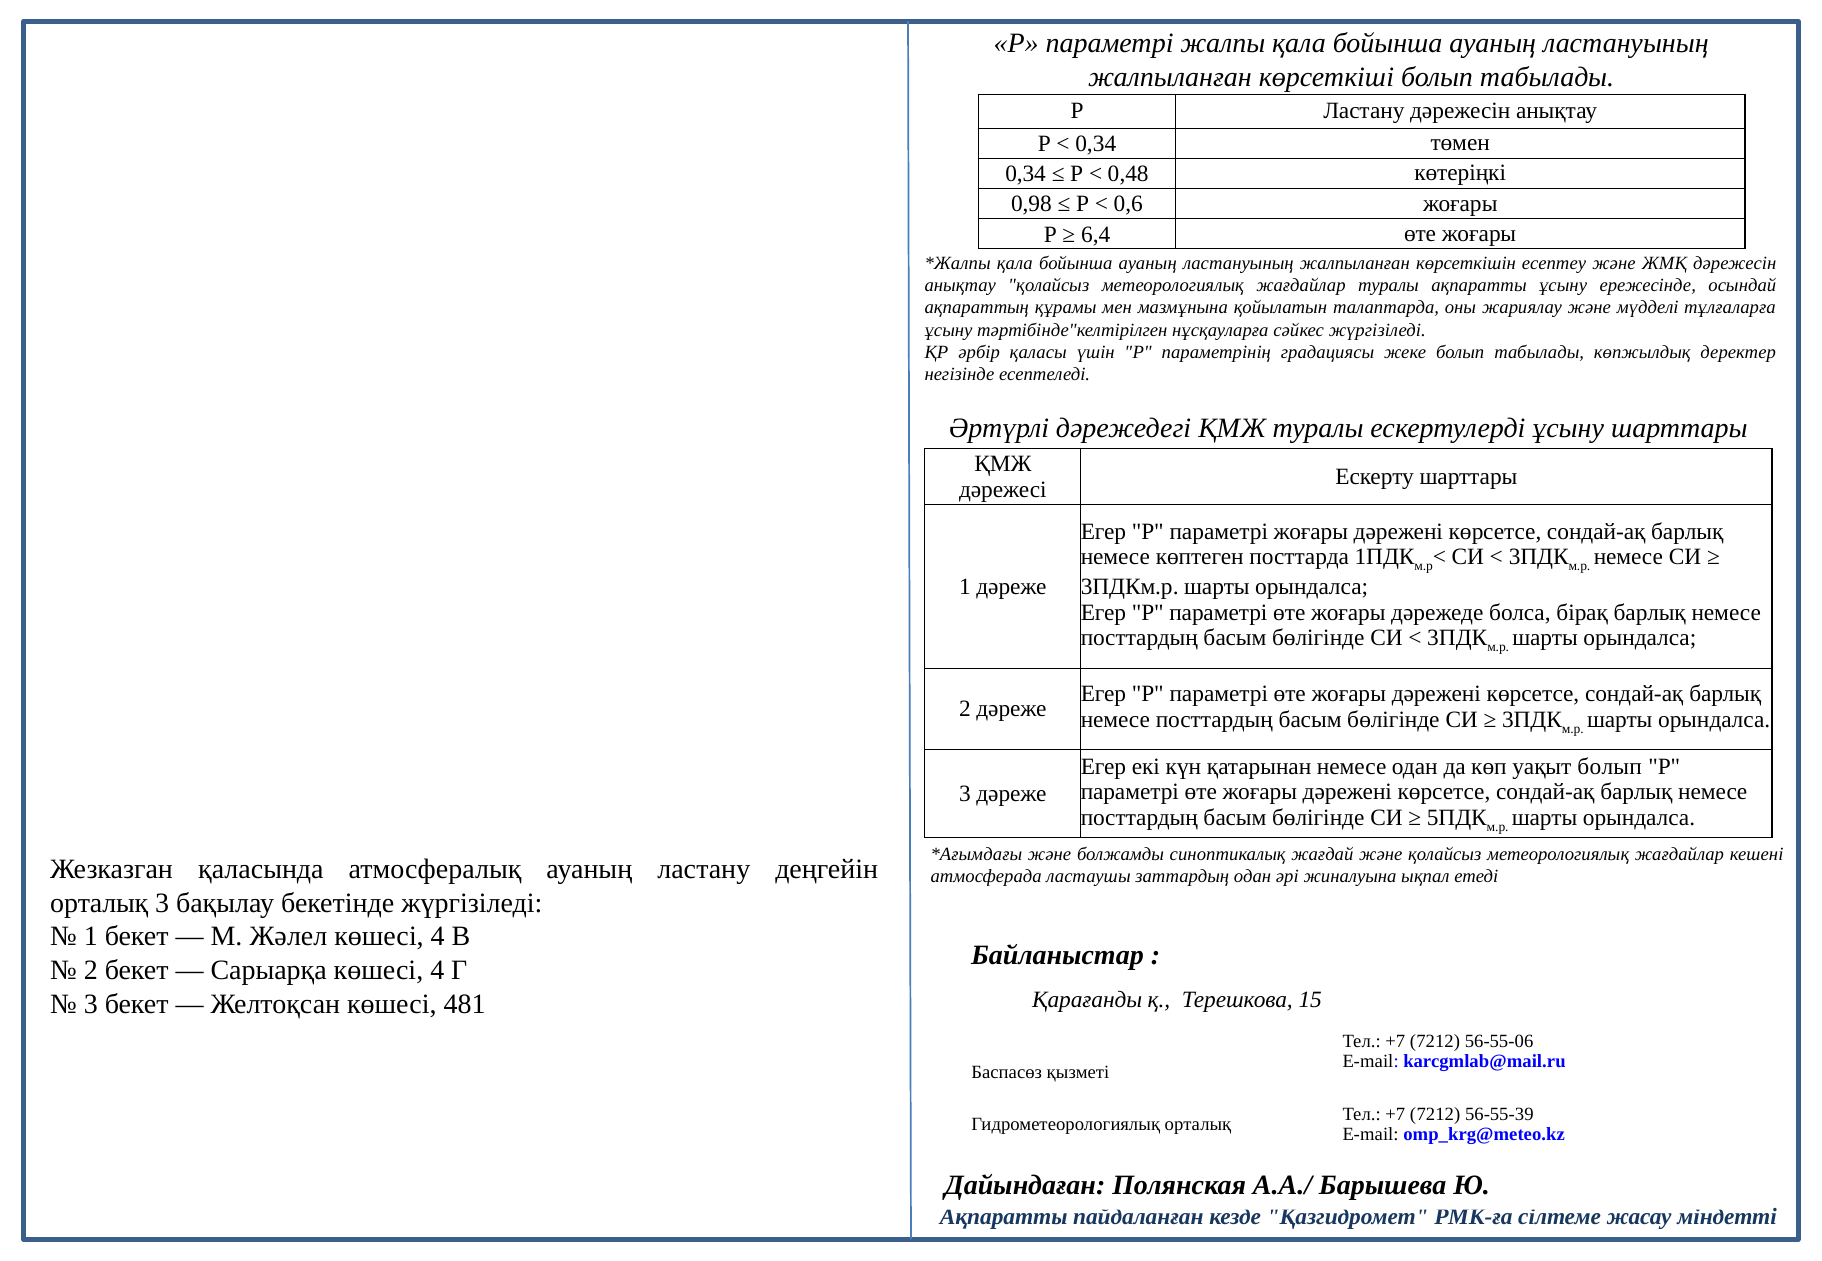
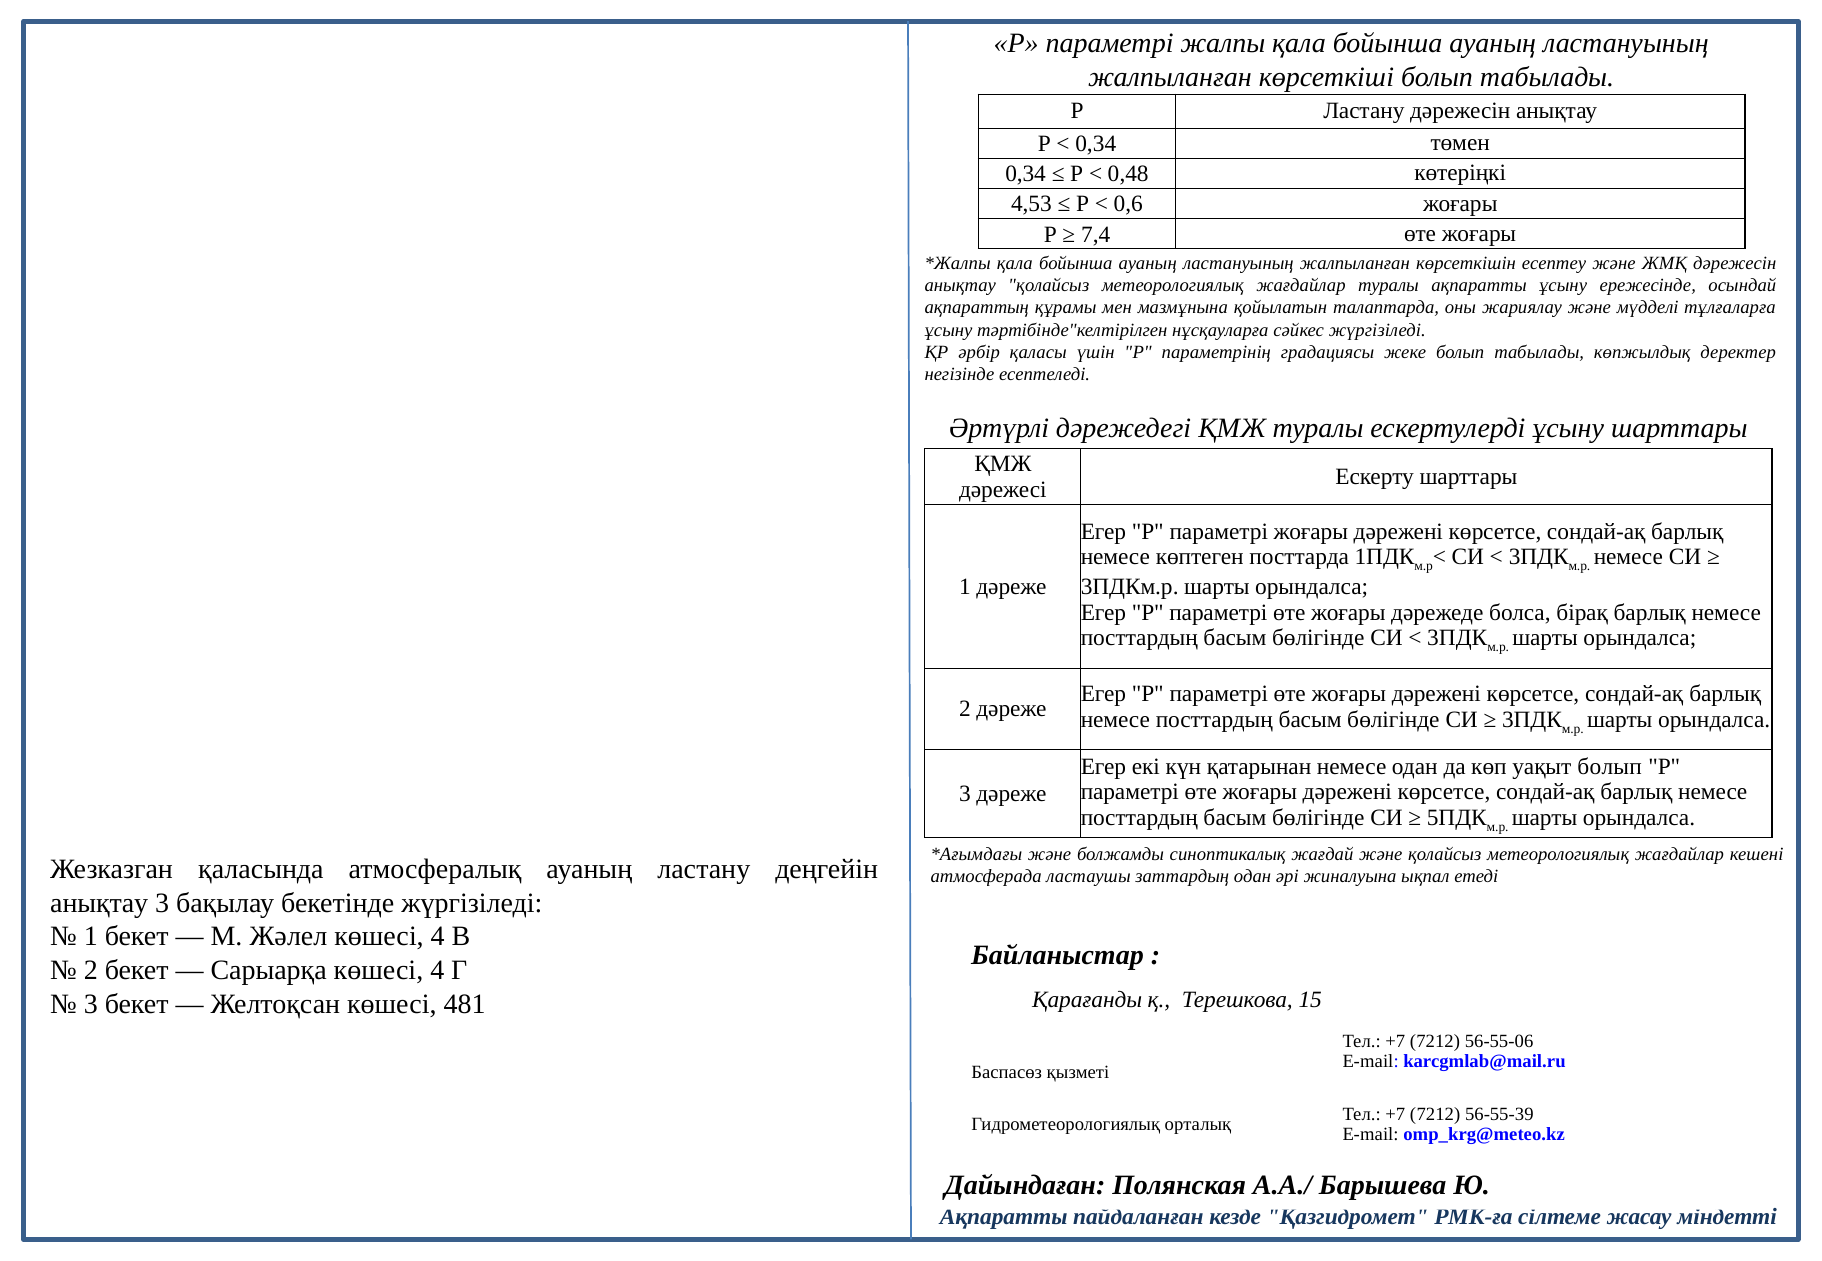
0,98: 0,98 -> 4,53 (1031, 204)
6,4: 6,4 -> 7,4 (1096, 234)
орталық: орталық -> анықтау (99, 903)
